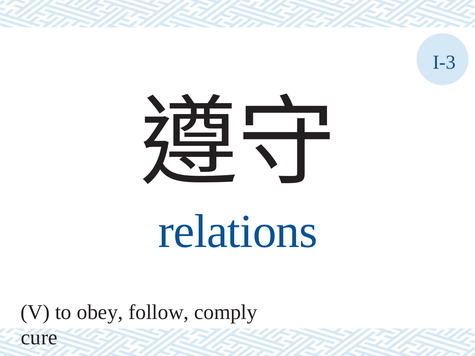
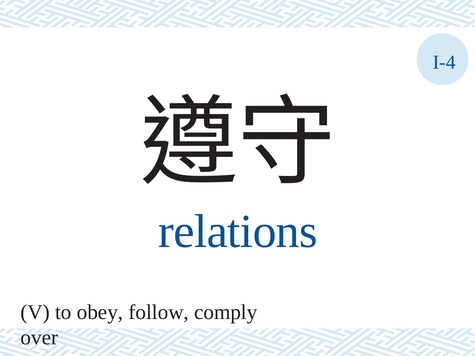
I-3: I-3 -> I-4 (444, 62)
cure: cure -> over (39, 338)
